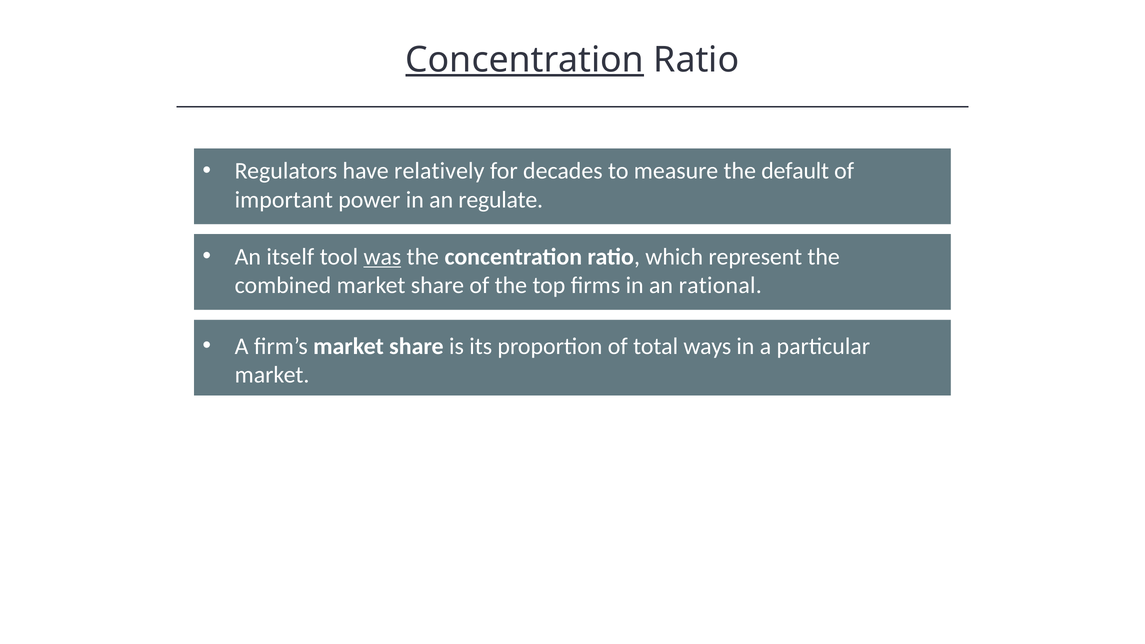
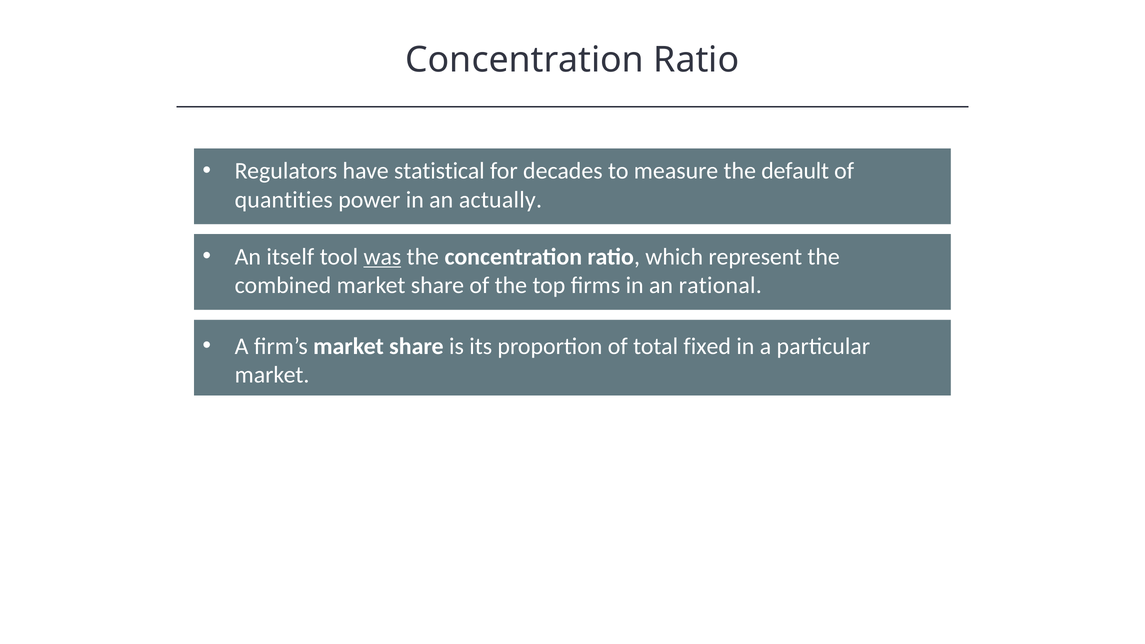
Concentration underline: present -> none (525, 60)
relatively: relatively -> statistical (439, 171)
important: important -> quantities (284, 200)
regulate: regulate -> actually (500, 200)
ways: ways -> fixed (707, 346)
